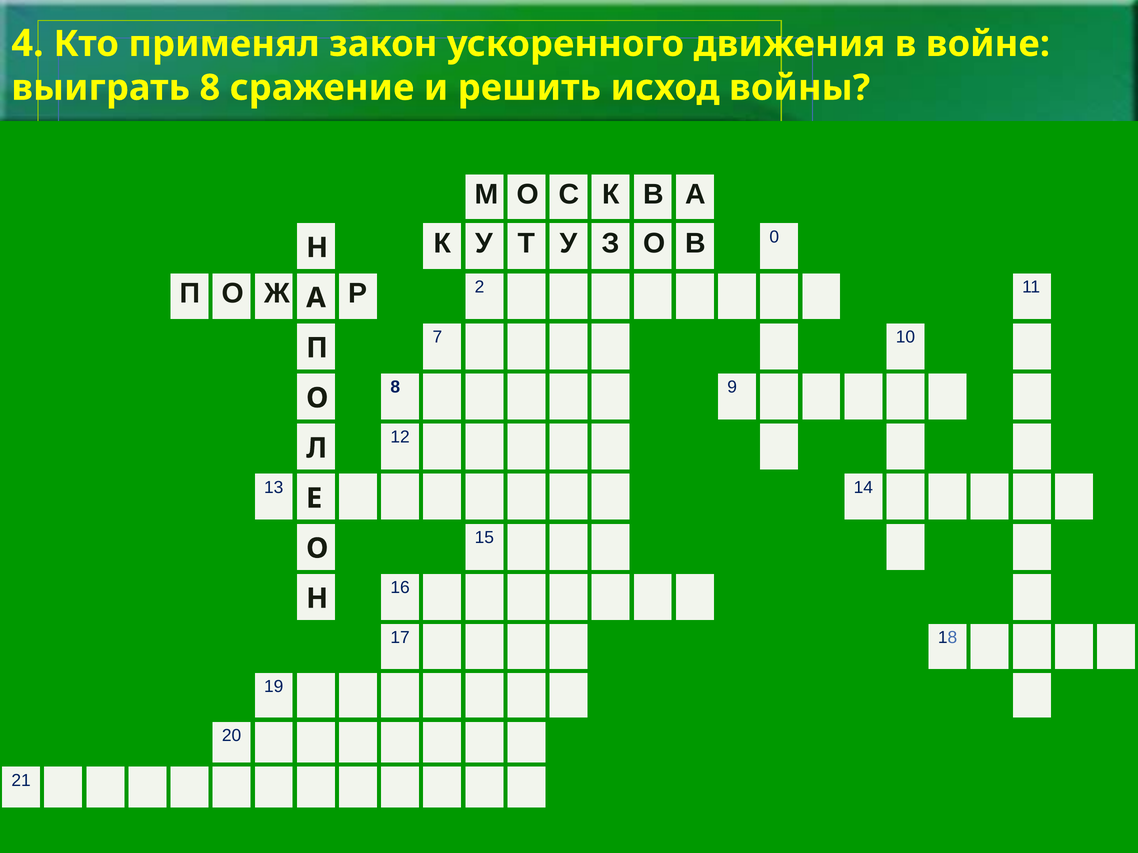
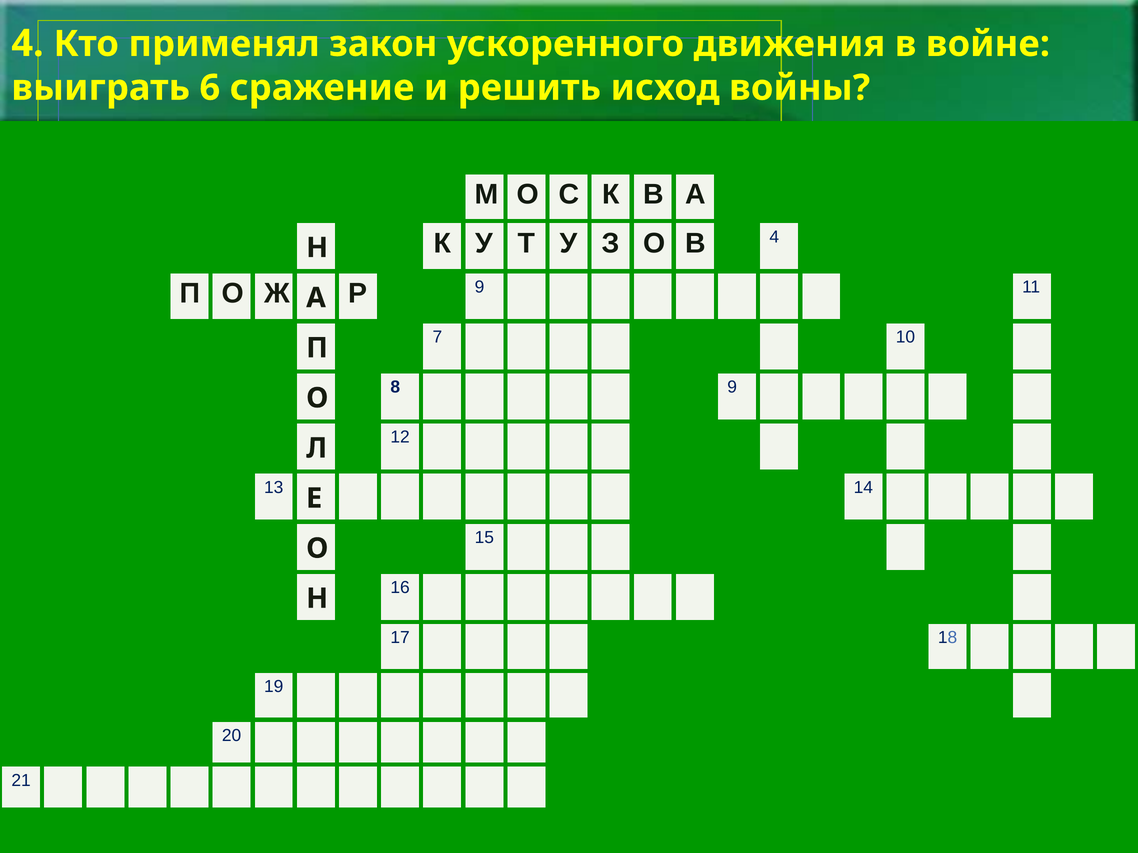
выиграть 8: 8 -> 6 (210, 88)
В 0: 0 -> 4 (774, 237)
Р 2: 2 -> 9 (479, 287)
